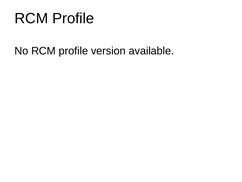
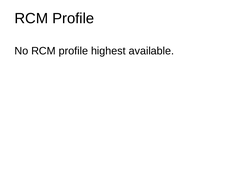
version: version -> highest (108, 51)
